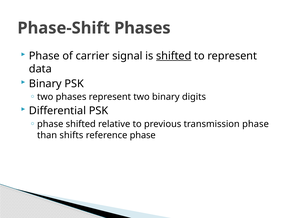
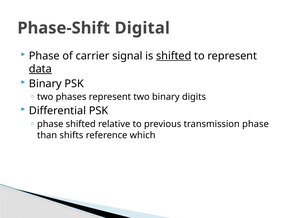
Phase-Shift Phases: Phases -> Digital (142, 28)
data underline: none -> present (40, 69)
reference phase: phase -> which (143, 135)
